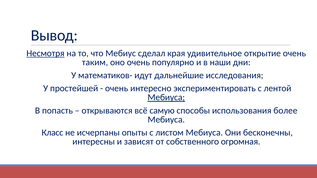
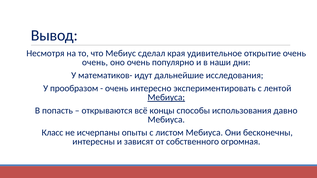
Несмотря underline: present -> none (45, 53)
таким: таким -> очень (95, 62)
простейшей: простейшей -> прообразом (74, 89)
самую: самую -> концы (162, 111)
более: более -> давно (285, 111)
